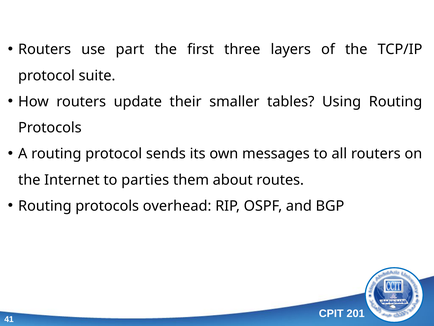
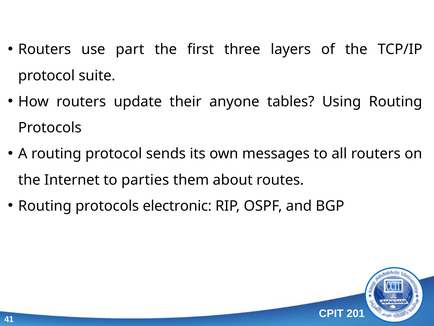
smaller: smaller -> anyone (234, 102)
overhead: overhead -> electronic (177, 206)
